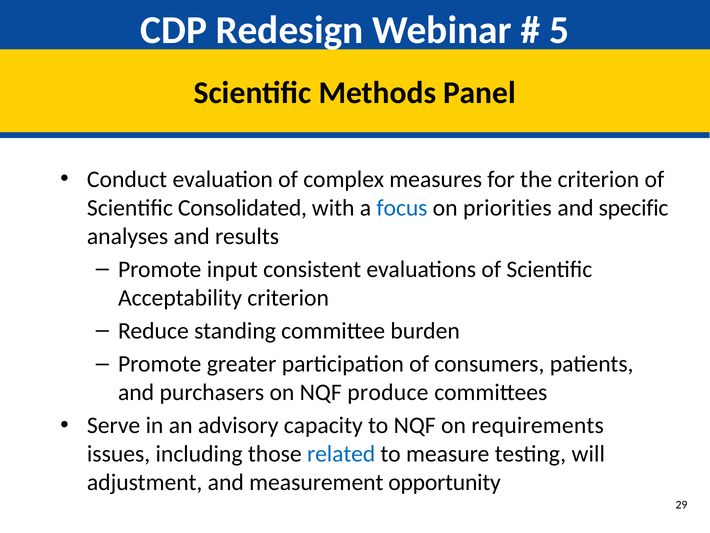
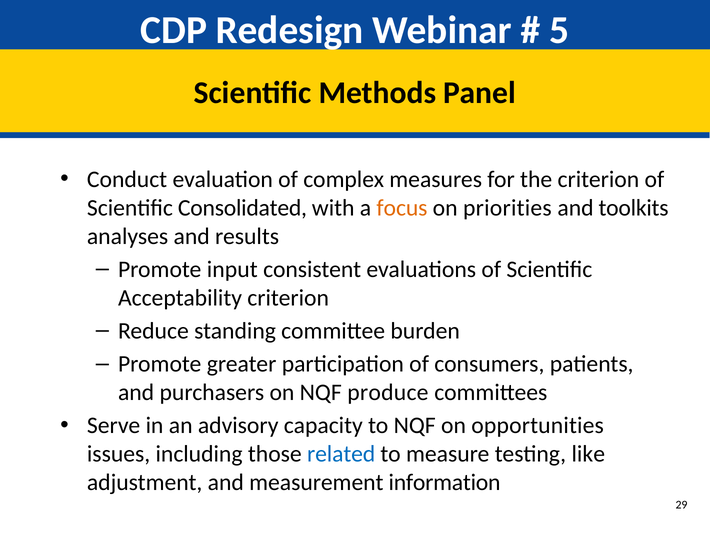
focus colour: blue -> orange (402, 208)
specific: specific -> toolkits (634, 208)
requirements: requirements -> opportunities (538, 425)
will: will -> like (588, 454)
opportunity: opportunity -> information (445, 482)
